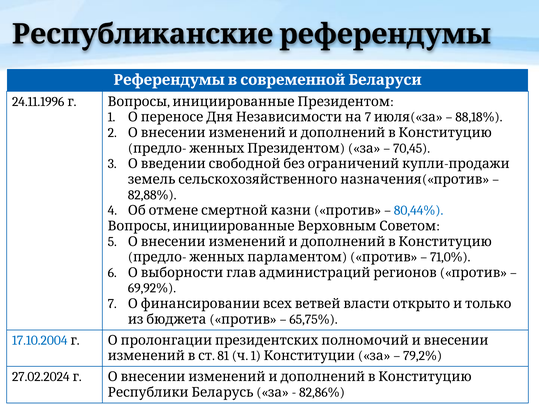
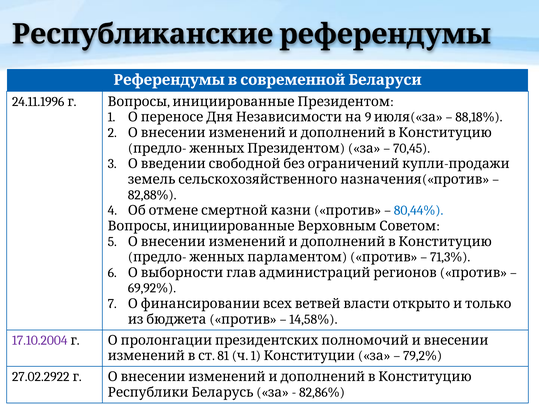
1 7: 7 -> 9 (368, 117)
71,0%: 71,0% -> 71,3% (450, 257)
65,75%: 65,75% -> 14,58% (313, 319)
17.10.2004 colour: blue -> purple (40, 340)
27.02.2024: 27.02.2024 -> 27.02.2922 (41, 377)
